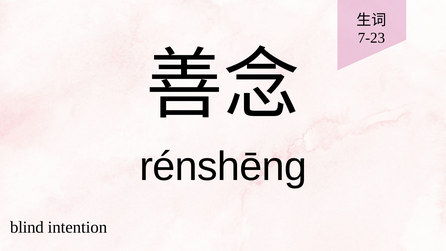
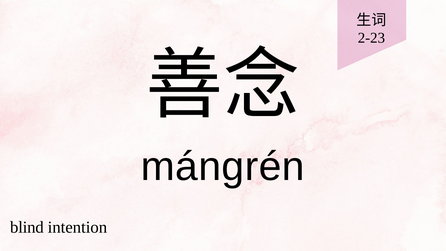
7-23: 7-23 -> 2-23 (371, 38)
rénshēng: rénshēng -> mángrén (223, 167)
